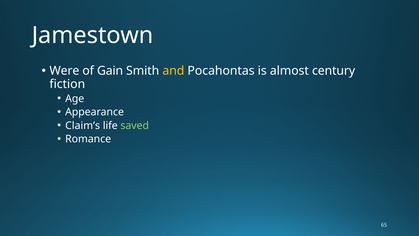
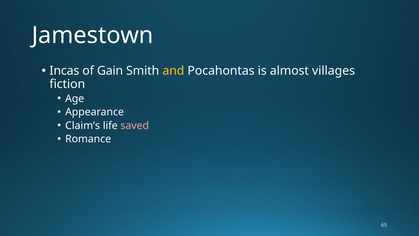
Were: Were -> Incas (64, 71)
century: century -> villages (334, 71)
saved colour: light green -> pink (135, 125)
